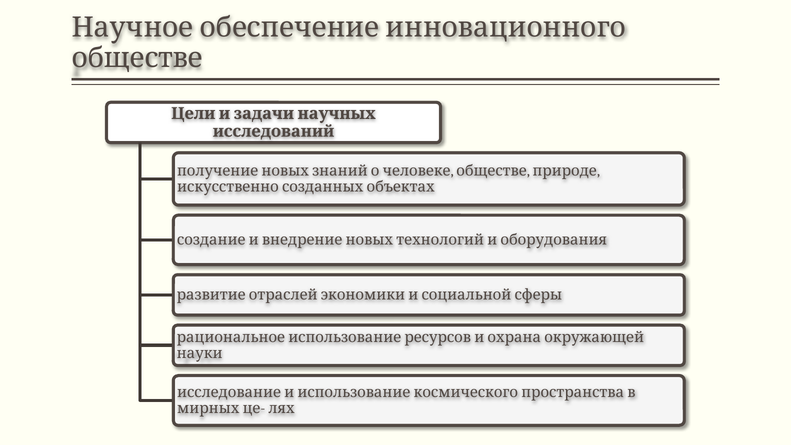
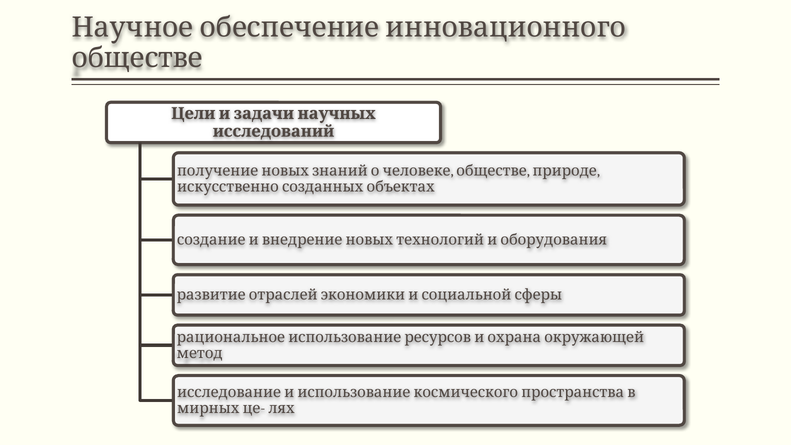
науки: науки -> метод (200, 353)
